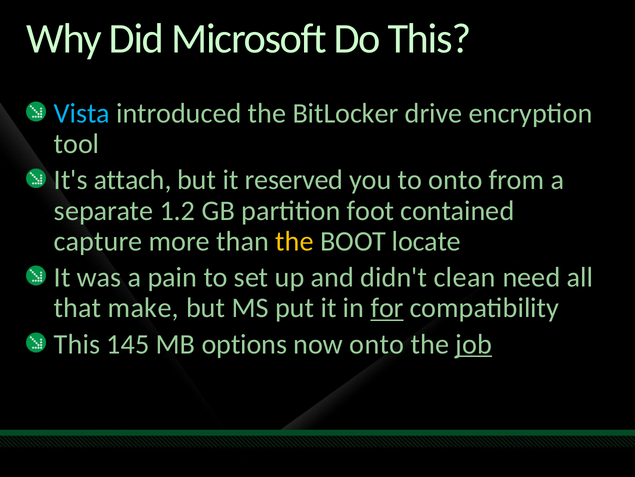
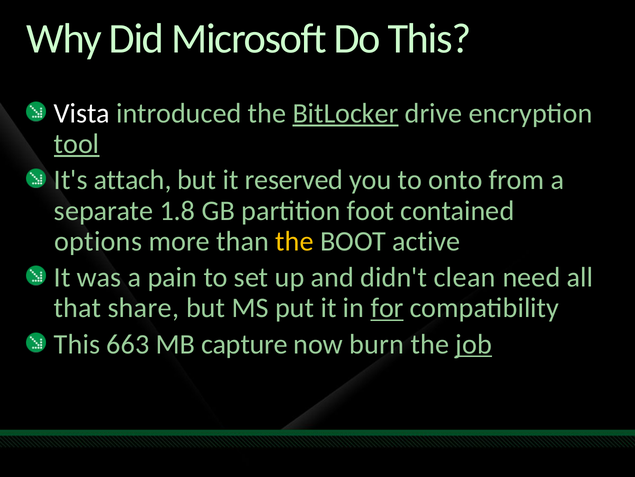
Vista colour: light blue -> white (82, 113)
BitLocker underline: none -> present (346, 113)
tool underline: none -> present (77, 144)
1.2: 1.2 -> 1.8 (177, 210)
capture: capture -> options (98, 241)
locate: locate -> active (426, 241)
make: make -> share (143, 308)
145: 145 -> 663 (128, 344)
options: options -> capture (244, 344)
now onto: onto -> burn (377, 344)
